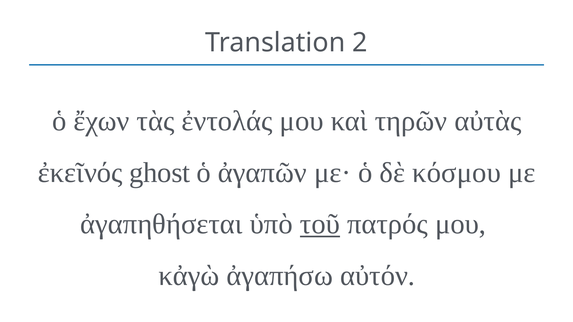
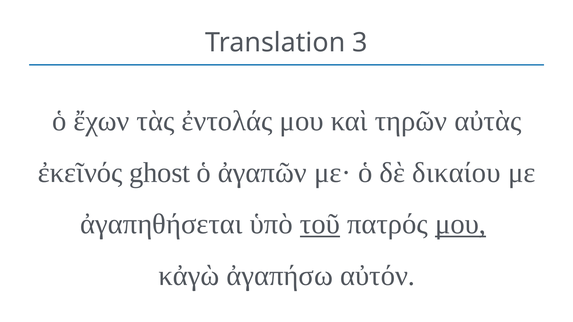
2: 2 -> 3 (360, 43)
κόσμου: κόσμου -> δικαίου (457, 173)
μου underline: none -> present (461, 224)
